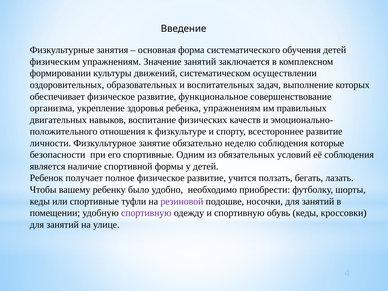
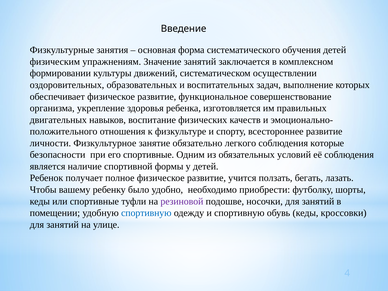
ребенка упражнениям: упражнениям -> изготовляется (232, 108)
неделю: неделю -> легкого (240, 143)
спортивную colour: purple -> blue (146, 213)
